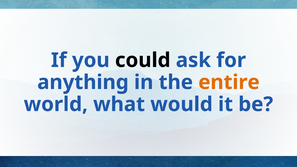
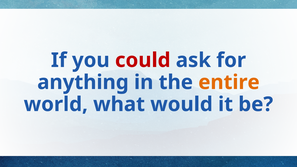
could colour: black -> red (143, 60)
